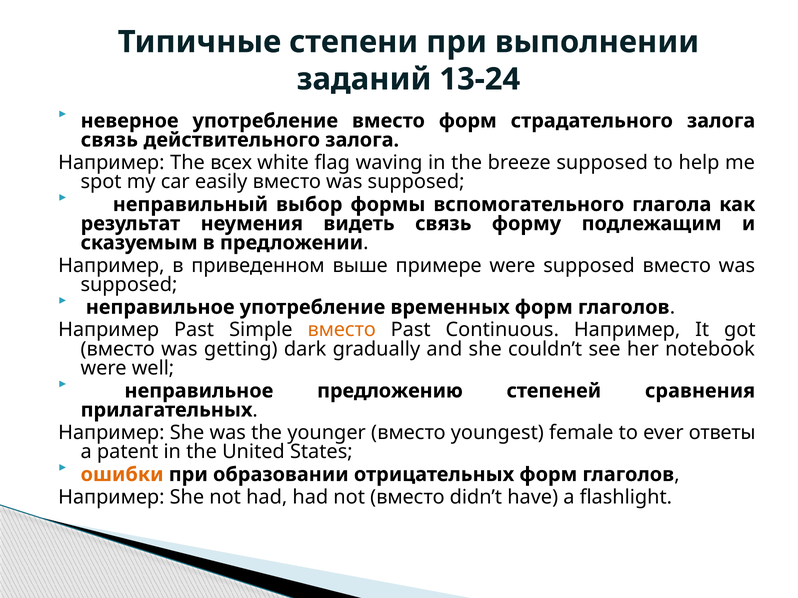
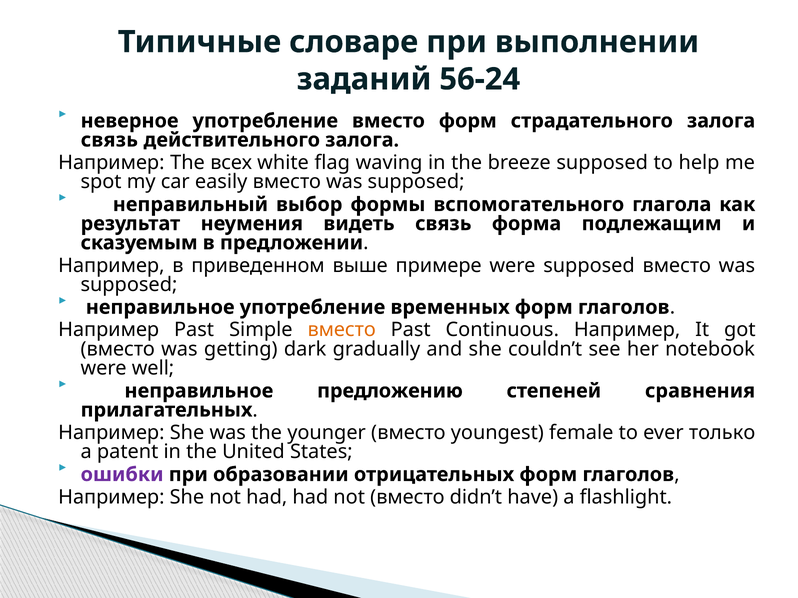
степени: степени -> словаре (354, 42)
13-24: 13-24 -> 56-24 (480, 79)
форму: форму -> форма (527, 224)
ответы: ответы -> только (722, 433)
ошибки colour: orange -> purple (122, 475)
